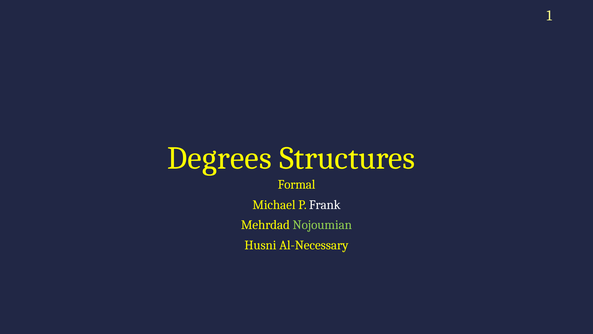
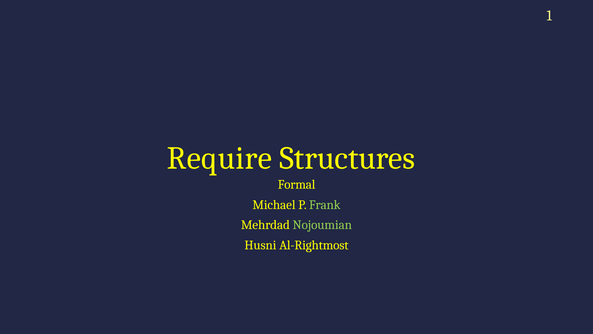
Degrees: Degrees -> Require (219, 158)
Frank colour: white -> light green (325, 205)
Al-Necessary: Al-Necessary -> Al-Rightmost (314, 245)
